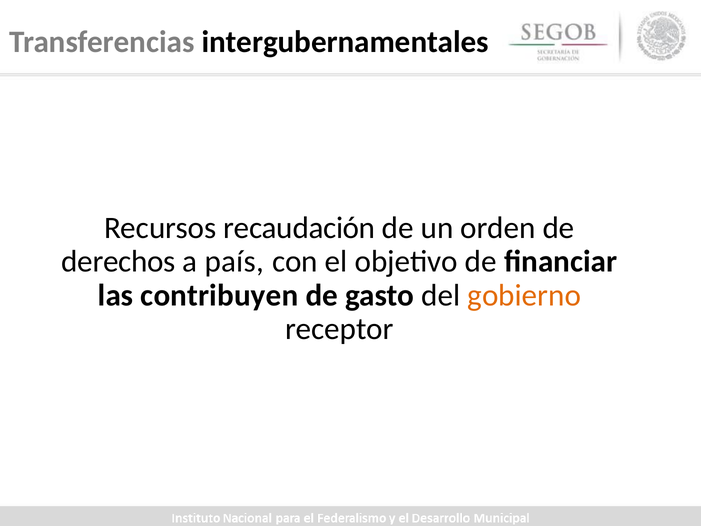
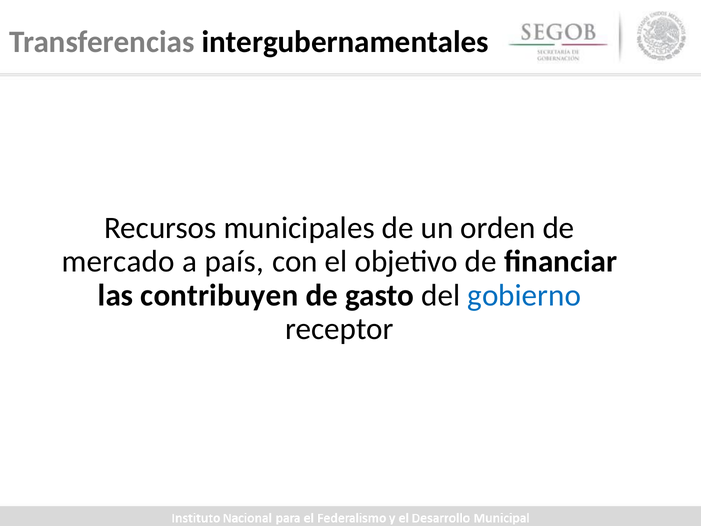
recaudación: recaudación -> municipales (299, 228)
derechos: derechos -> mercado (118, 261)
gobierno colour: orange -> blue (524, 295)
